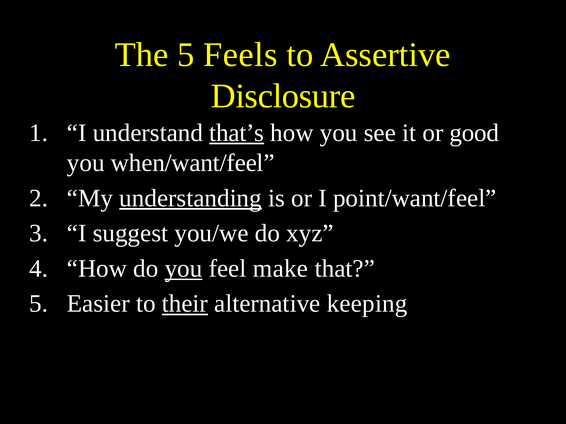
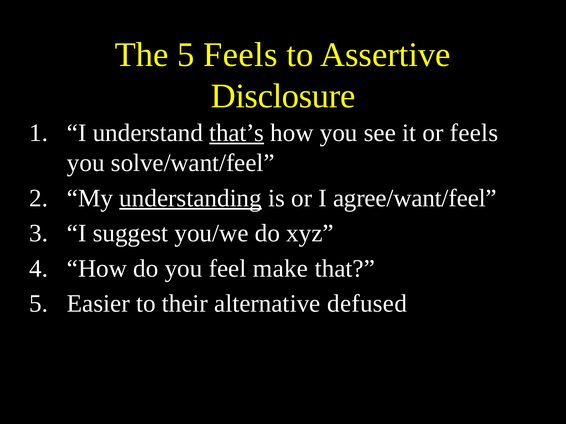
or good: good -> feels (474, 133)
when/want/feel: when/want/feel -> solve/want/feel (193, 163)
point/want/feel: point/want/feel -> agree/want/feel (415, 198)
you underline: present -> none (184, 269)
their underline: present -> none (185, 304)
keeping: keeping -> defused (367, 304)
